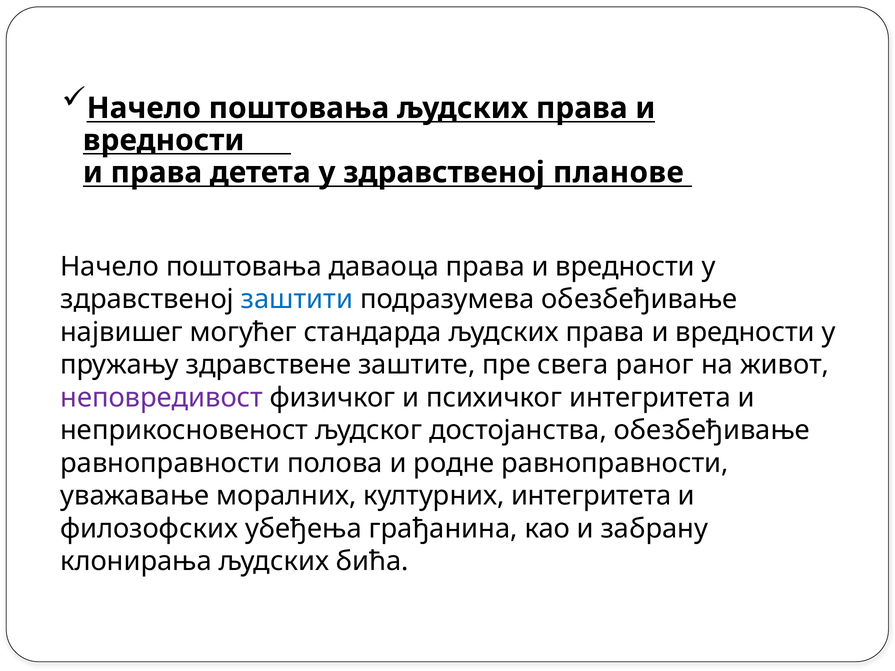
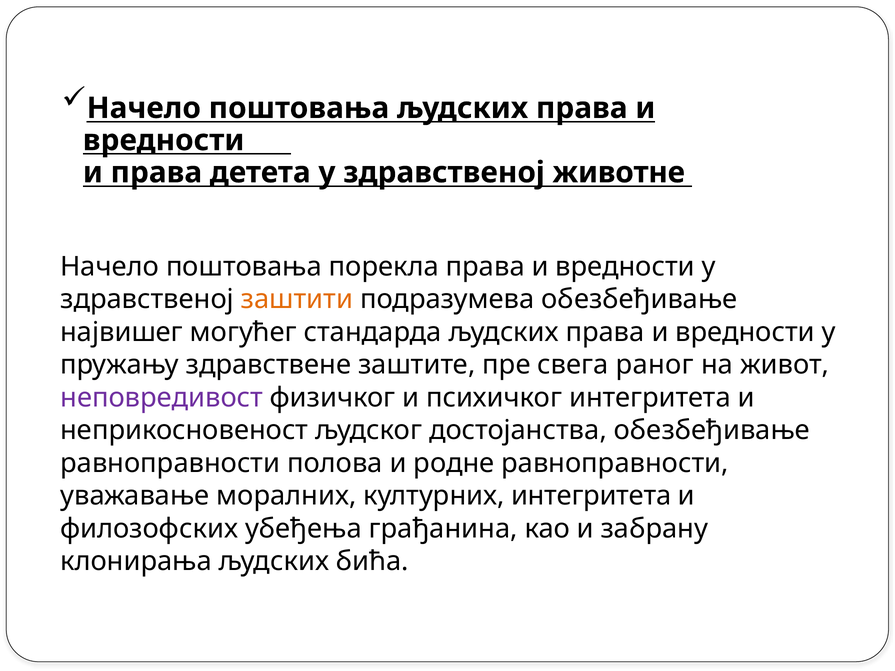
планове: планове -> животне (619, 173)
даваоца: даваоца -> порекла (384, 267)
заштити colour: blue -> orange (297, 299)
